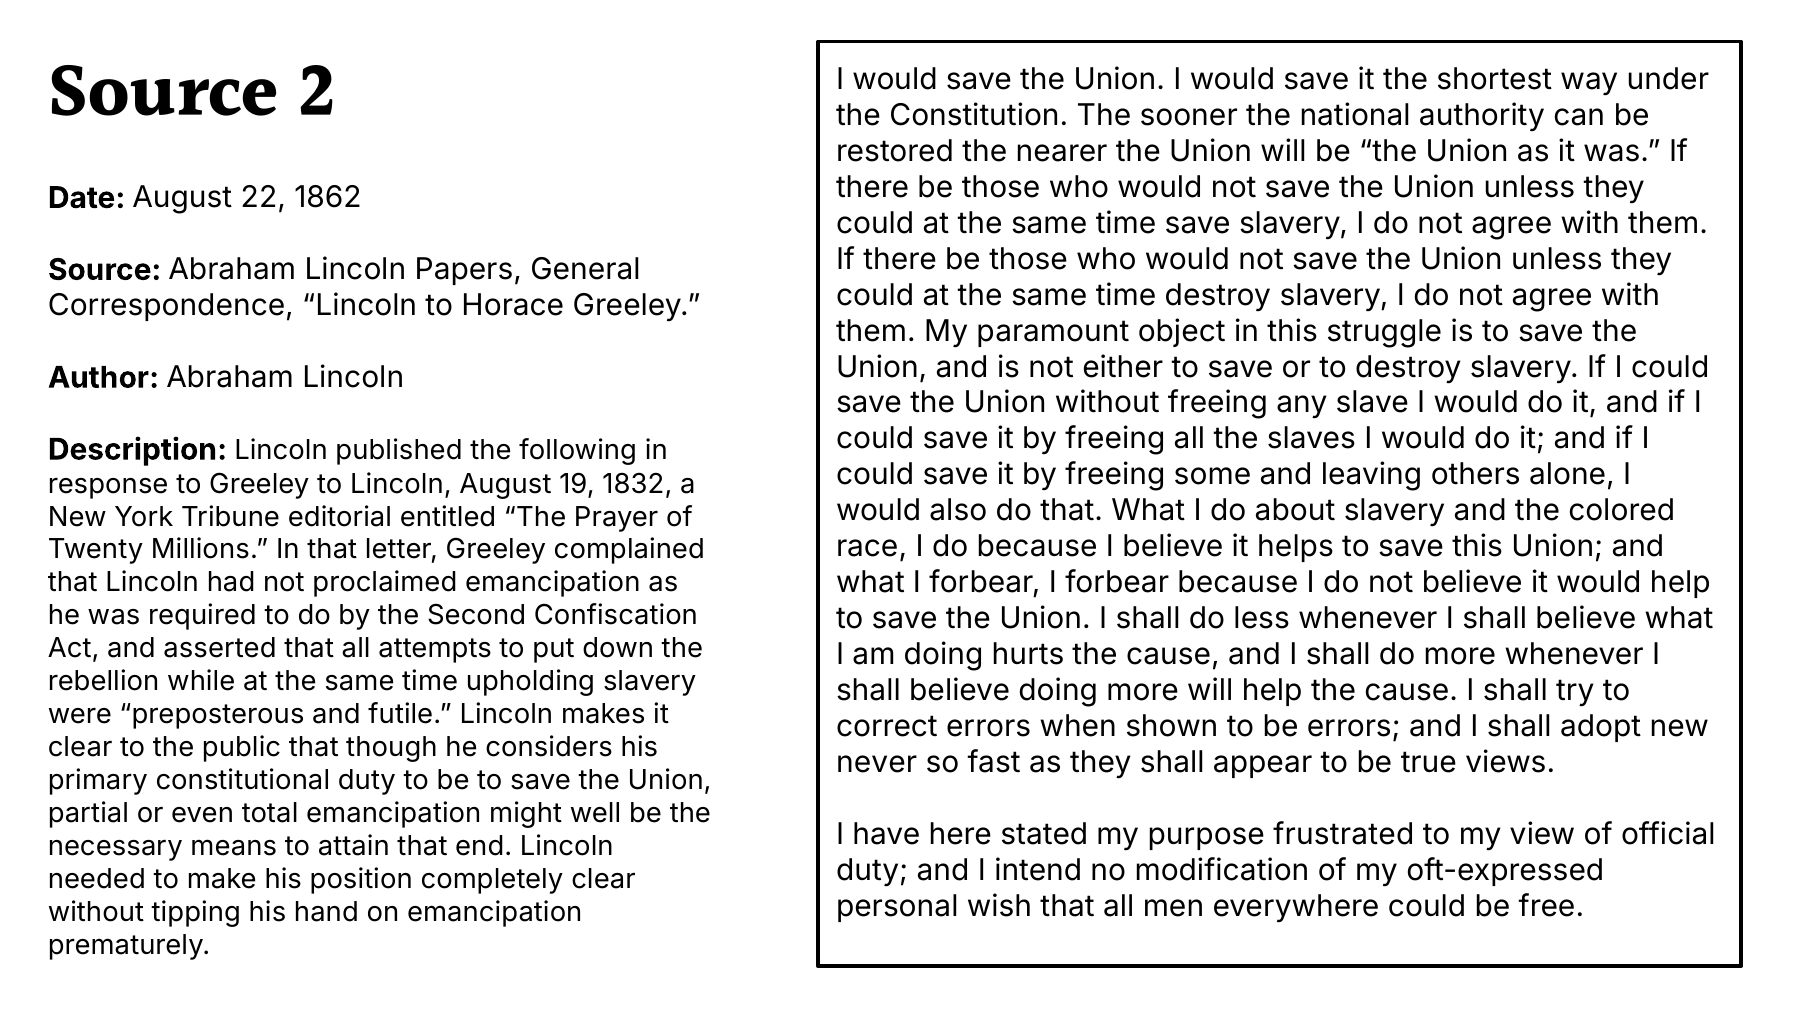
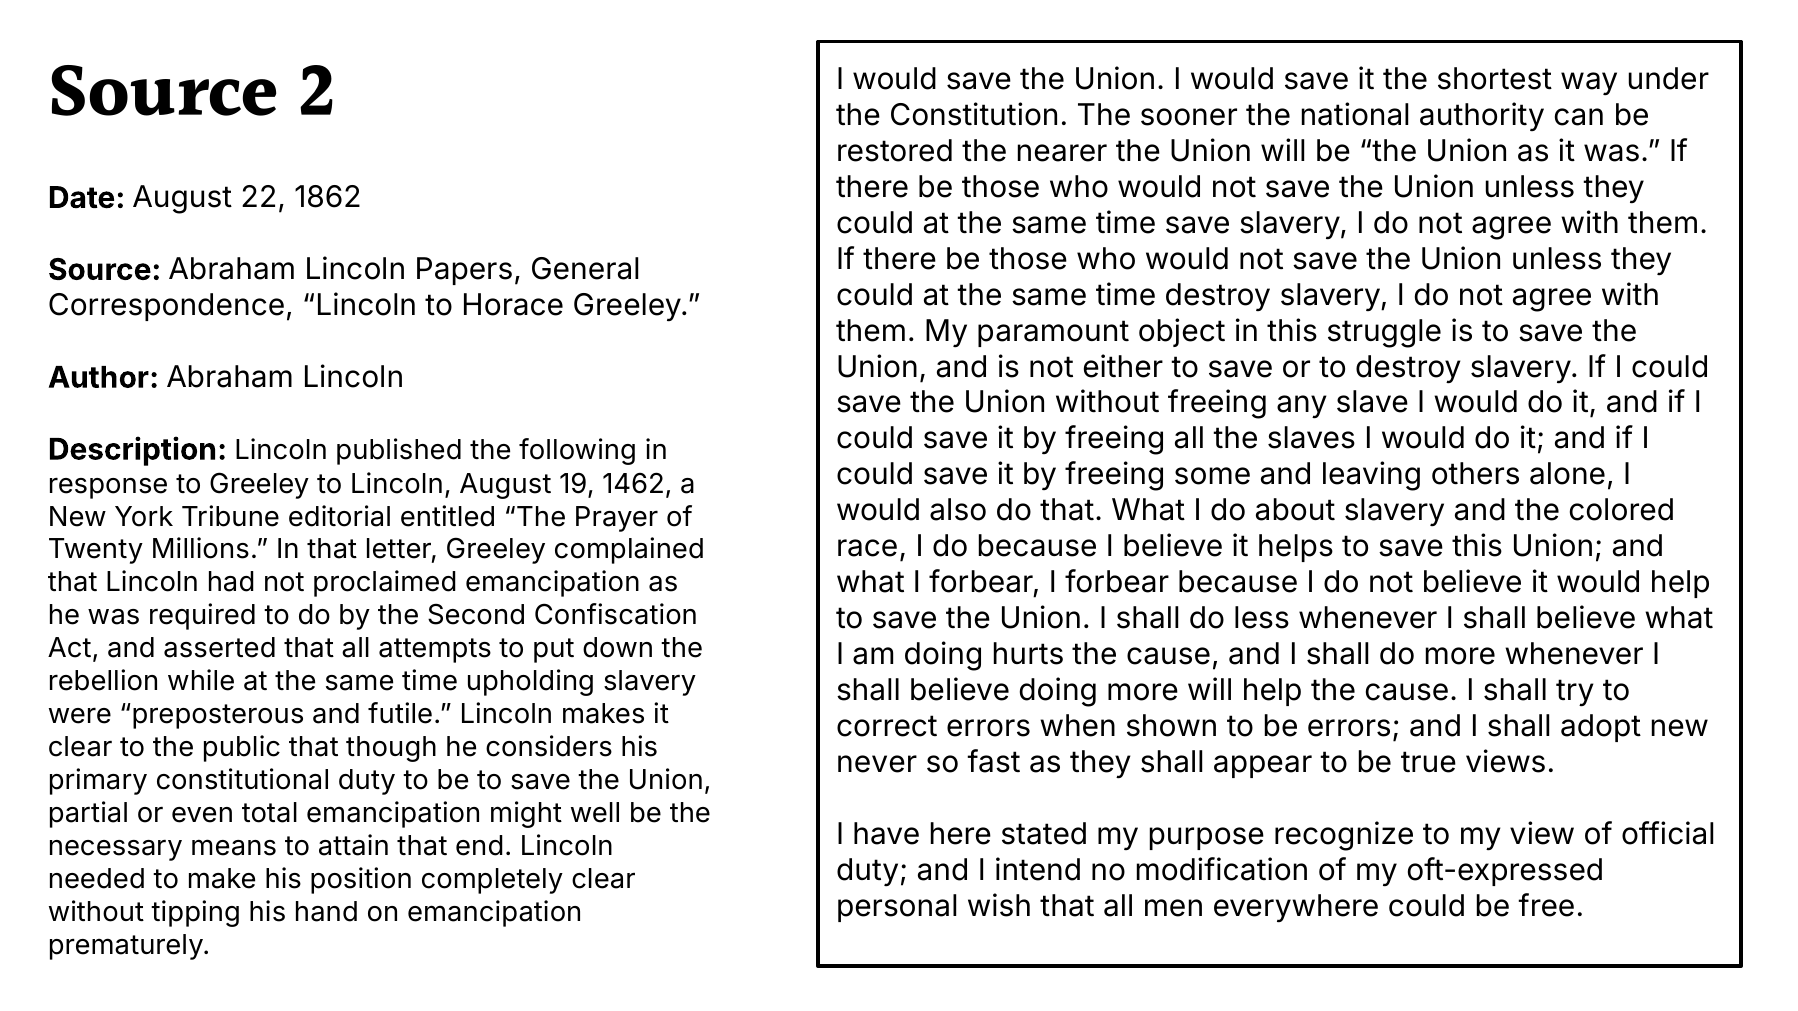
1832: 1832 -> 1462 (637, 484)
frustrated: frustrated -> recognize (1344, 835)
